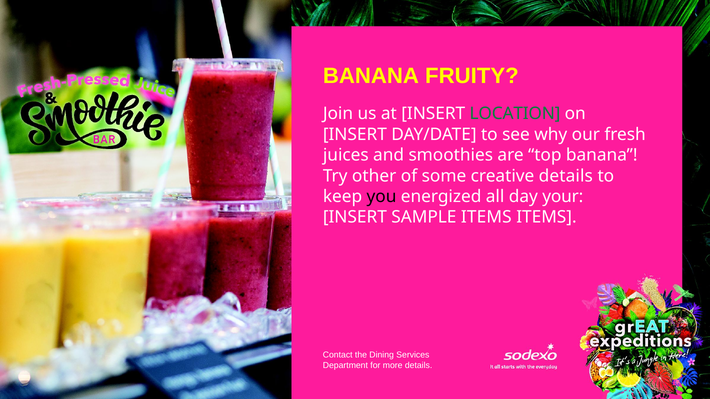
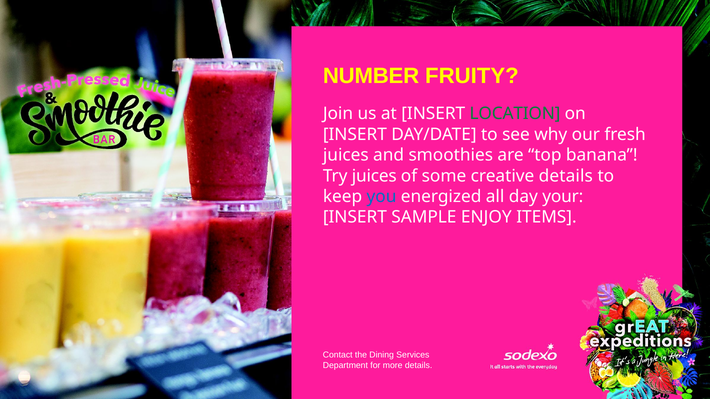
BANANA: BANANA -> NUMBER (371, 76)
Try other: other -> juices (374, 176)
you colour: black -> blue (381, 197)
SAMPLE ITEMS: ITEMS -> ENJOY (486, 218)
